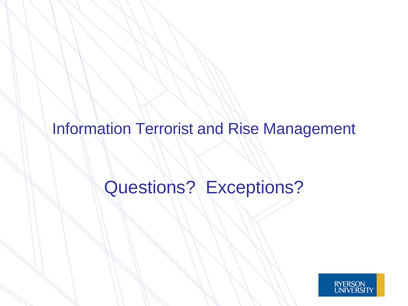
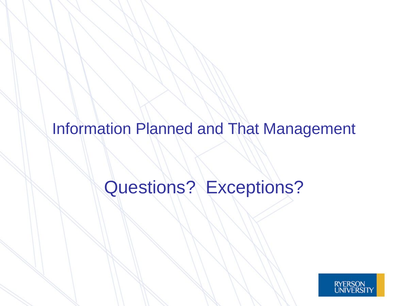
Terrorist: Terrorist -> Planned (164, 129)
Rise: Rise -> That (244, 129)
